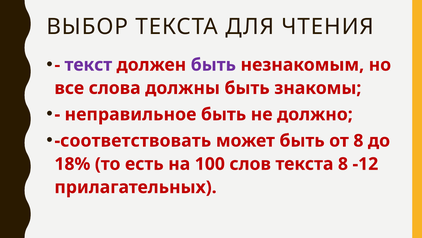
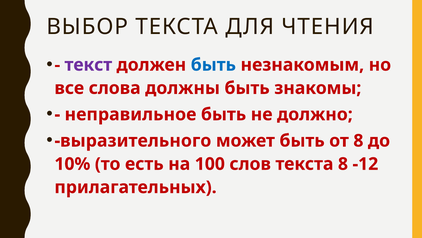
быть colour: purple -> blue (213, 65)
соответствовать: соответствовать -> выразительного (133, 140)
18%: 18% -> 10% (72, 164)
